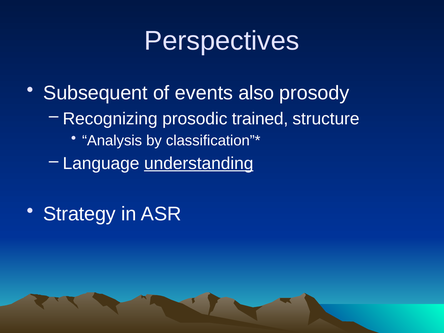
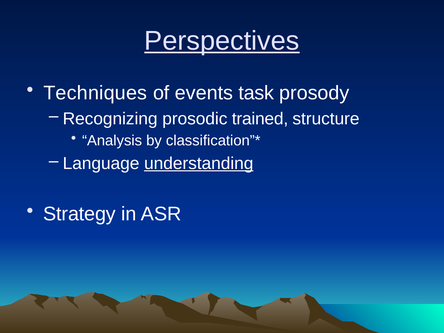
Perspectives underline: none -> present (222, 41)
Subsequent: Subsequent -> Techniques (95, 93)
also: also -> task (256, 93)
